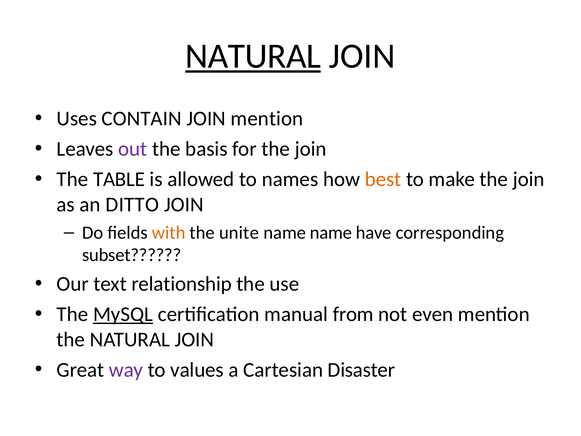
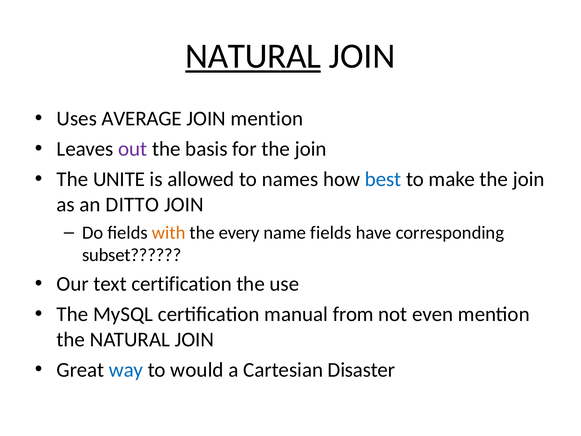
CONTAIN: CONTAIN -> AVERAGE (142, 119)
TABLE: TABLE -> UNITE (119, 179)
best colour: orange -> blue (383, 179)
unite: unite -> every (239, 233)
name name: name -> fields (331, 233)
text relationship: relationship -> certification (182, 284)
MySQL underline: present -> none (123, 314)
way colour: purple -> blue (126, 370)
values: values -> would (197, 370)
